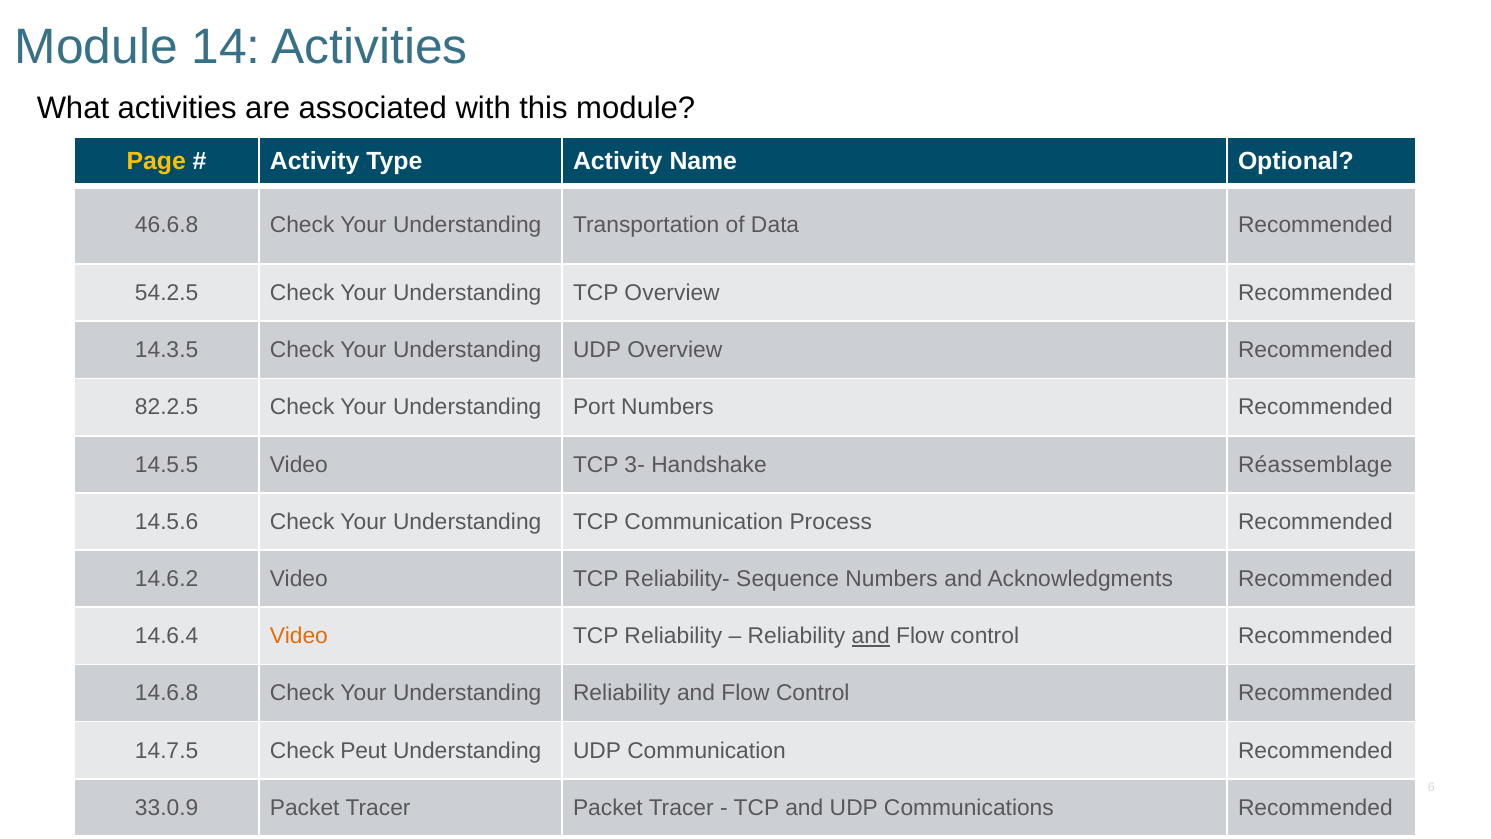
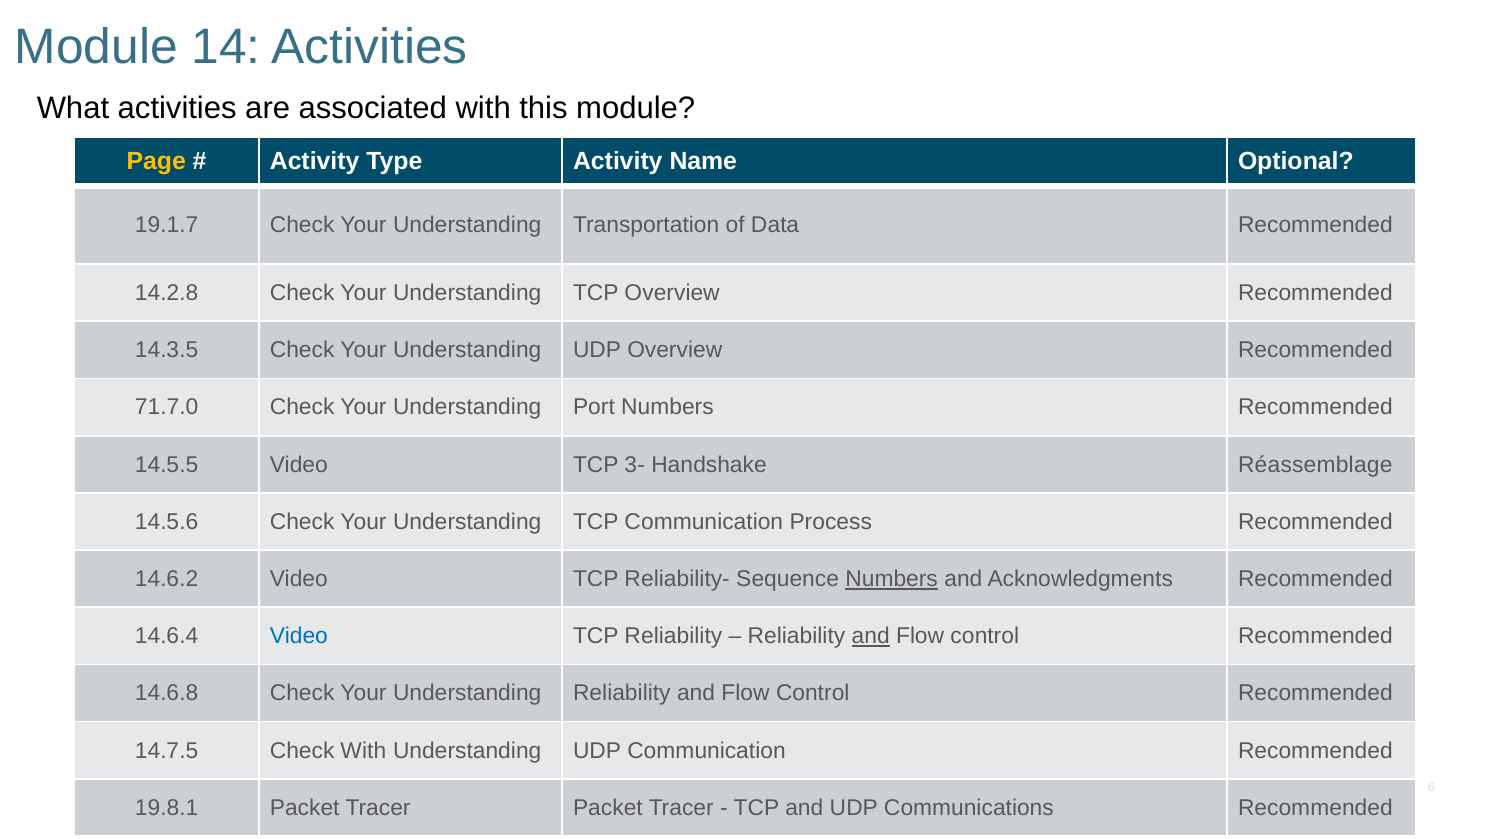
46.6.8: 46.6.8 -> 19.1.7 (167, 225)
54.2.5: 54.2.5 -> 14.2.8 (167, 293)
82.2.5: 82.2.5 -> 71.7.0 (167, 407)
Numbers underline: none -> present (892, 579)
Video colour: orange -> blue (299, 636)
Check Peut: Peut -> With (363, 750)
33.0.9: 33.0.9 -> 19.8.1 (167, 808)
